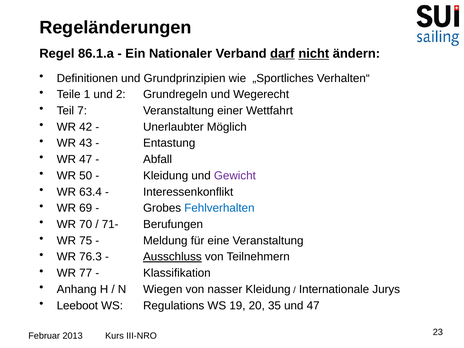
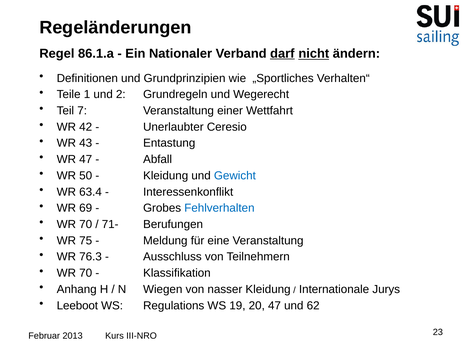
Möglich: Möglich -> Ceresio (227, 127)
Gewicht colour: purple -> blue (235, 176)
Ausschluss underline: present -> none (172, 257)
77: 77 -> 70 (86, 273)
20 35: 35 -> 47 (274, 306)
und 47: 47 -> 62 (313, 306)
